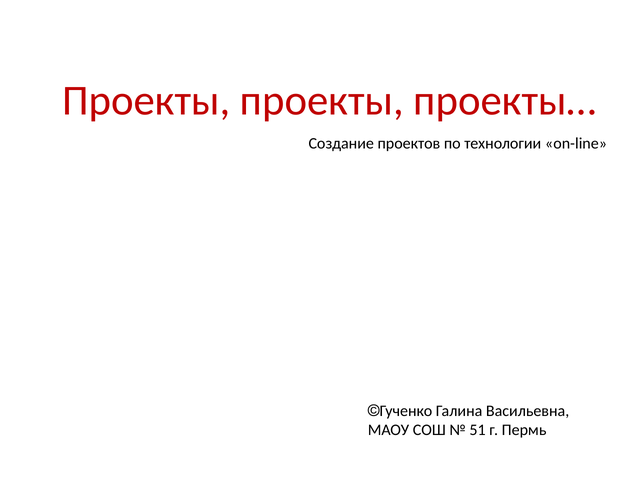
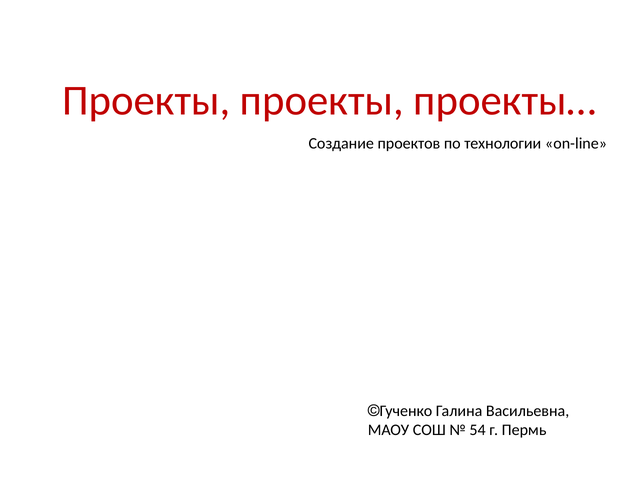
51: 51 -> 54 (478, 430)
